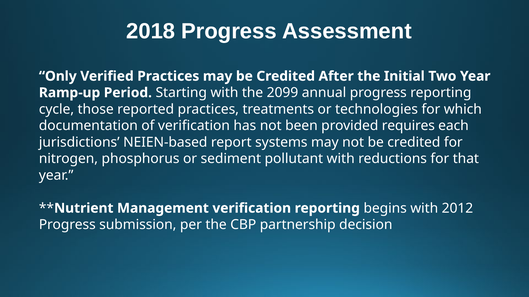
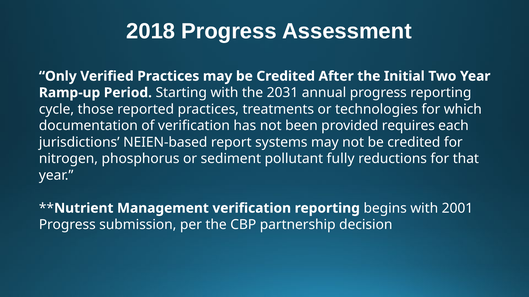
2099: 2099 -> 2031 (282, 93)
pollutant with: with -> fully (341, 159)
2012: 2012 -> 2001 (457, 209)
